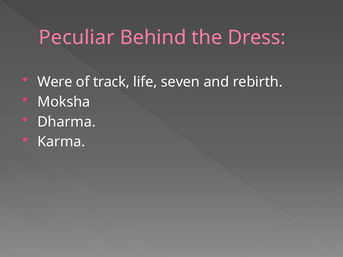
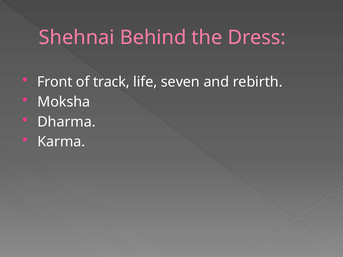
Peculiar: Peculiar -> Shehnai (77, 38)
Were: Were -> Front (55, 82)
